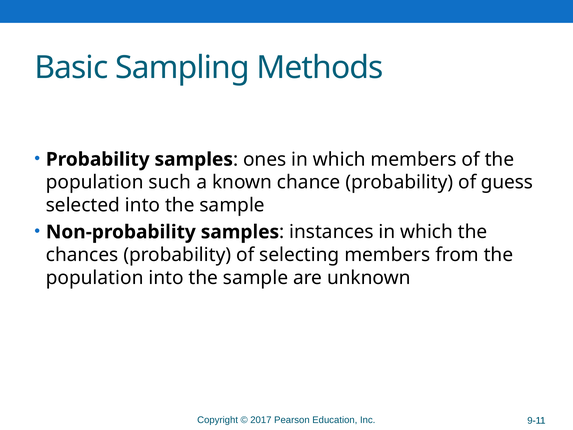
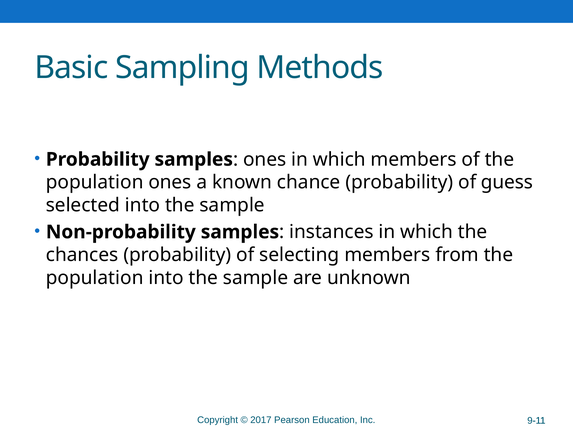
population such: such -> ones (170, 182)
